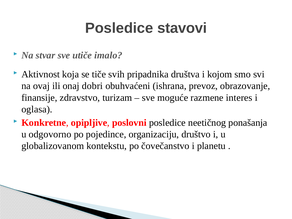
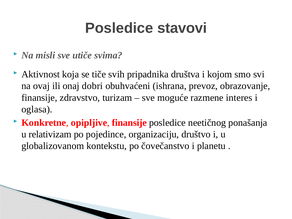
stvar: stvar -> misli (45, 55)
imalo: imalo -> svima (108, 55)
opipljive poslovni: poslovni -> finansije (129, 123)
odgovorno: odgovorno -> relativizam (50, 134)
